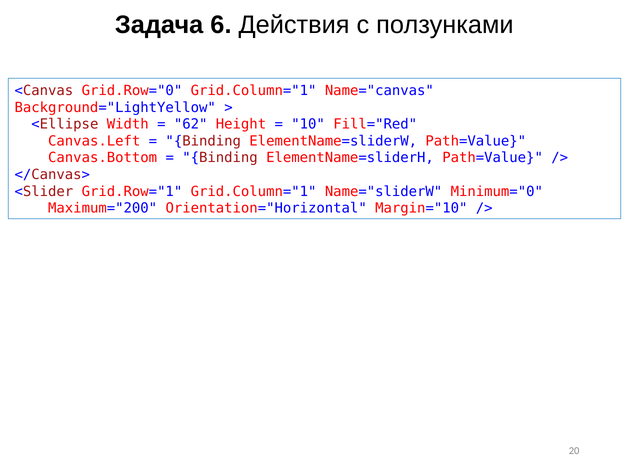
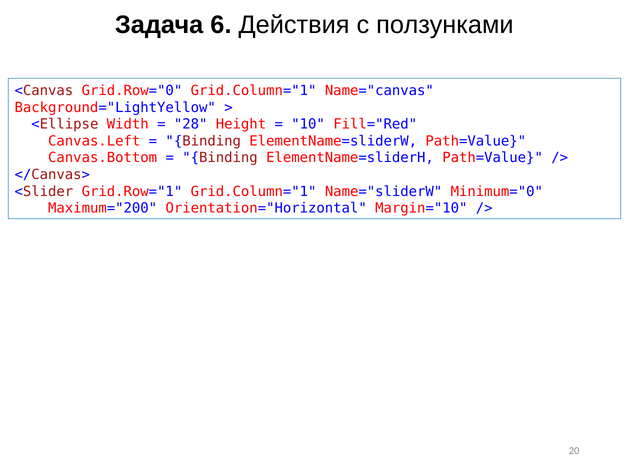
62: 62 -> 28 (191, 124)
